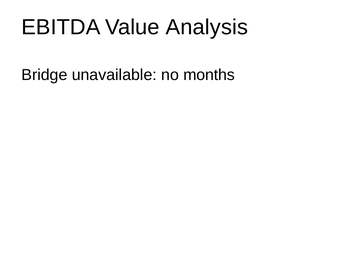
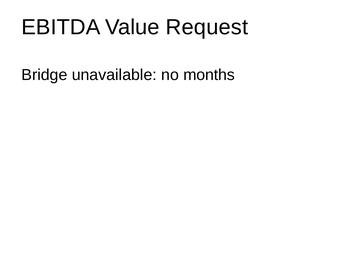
Analysis: Analysis -> Request (207, 27)
